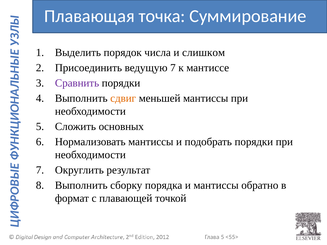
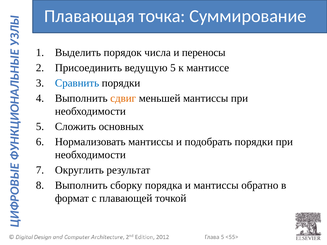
слишком: слишком -> переносы (204, 53)
ведущую 7: 7 -> 5 (173, 68)
Сравнить colour: purple -> blue (77, 83)
